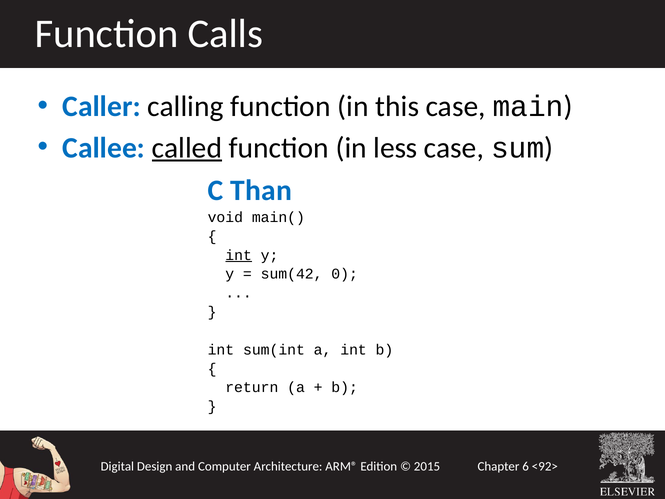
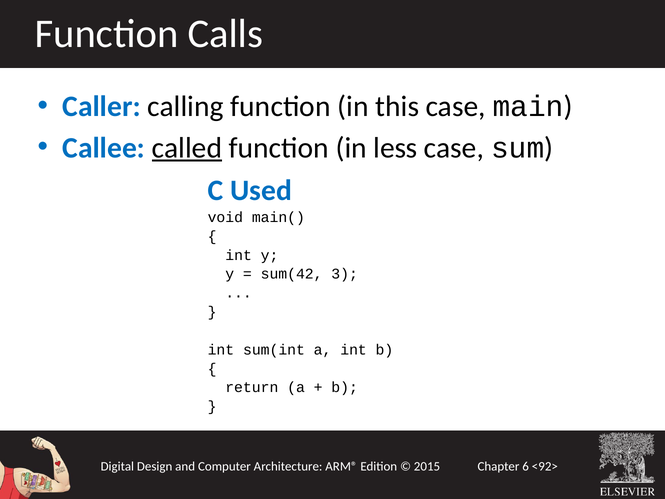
Than: Than -> Used (261, 190)
int underline: present -> none (239, 255)
0: 0 -> 3 (345, 274)
